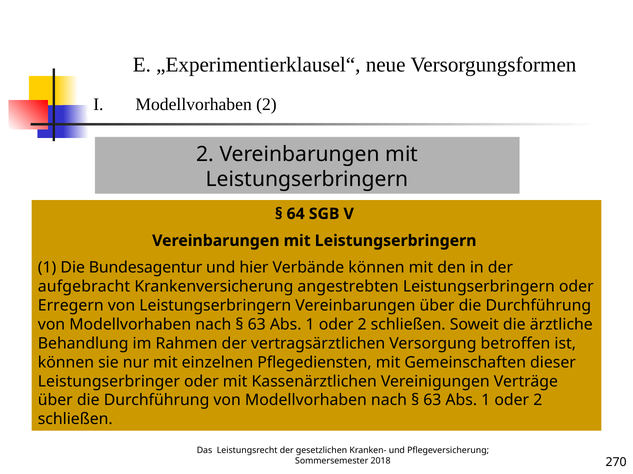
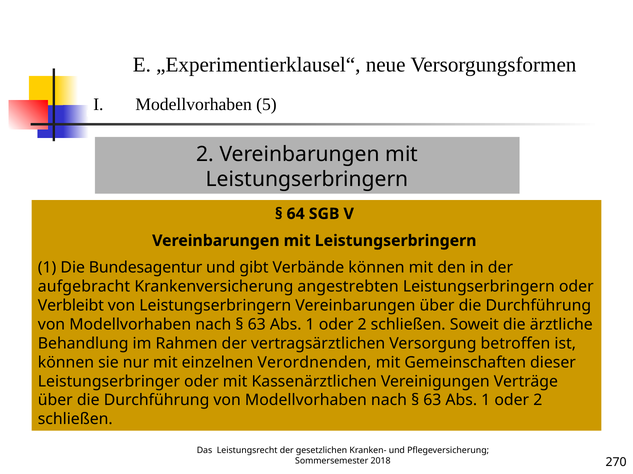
Modellvorhaben 2: 2 -> 5 (266, 105)
hier: hier -> gibt (254, 268)
Erregern: Erregern -> Verbleibt (71, 306)
Pflegediensten: Pflegediensten -> Verordnenden (314, 363)
